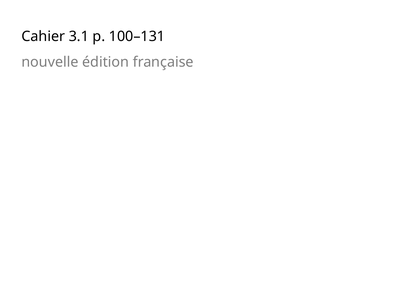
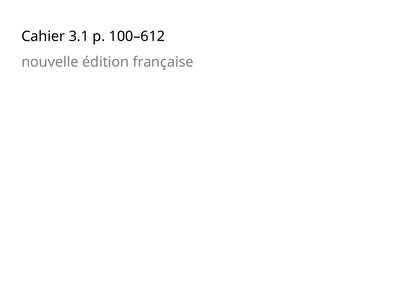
100–131: 100–131 -> 100–612 (137, 36)
